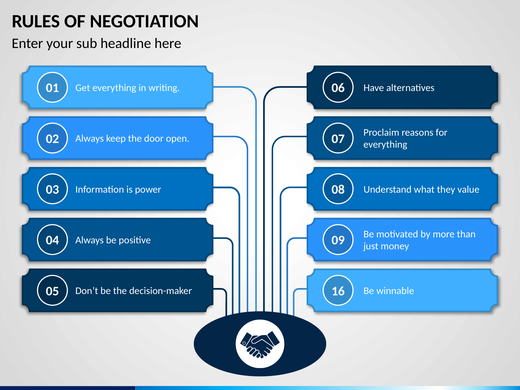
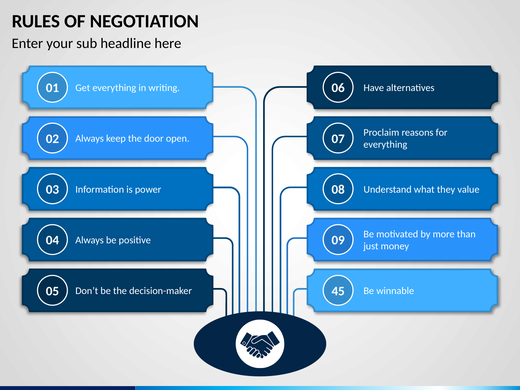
16: 16 -> 45 (338, 291)
